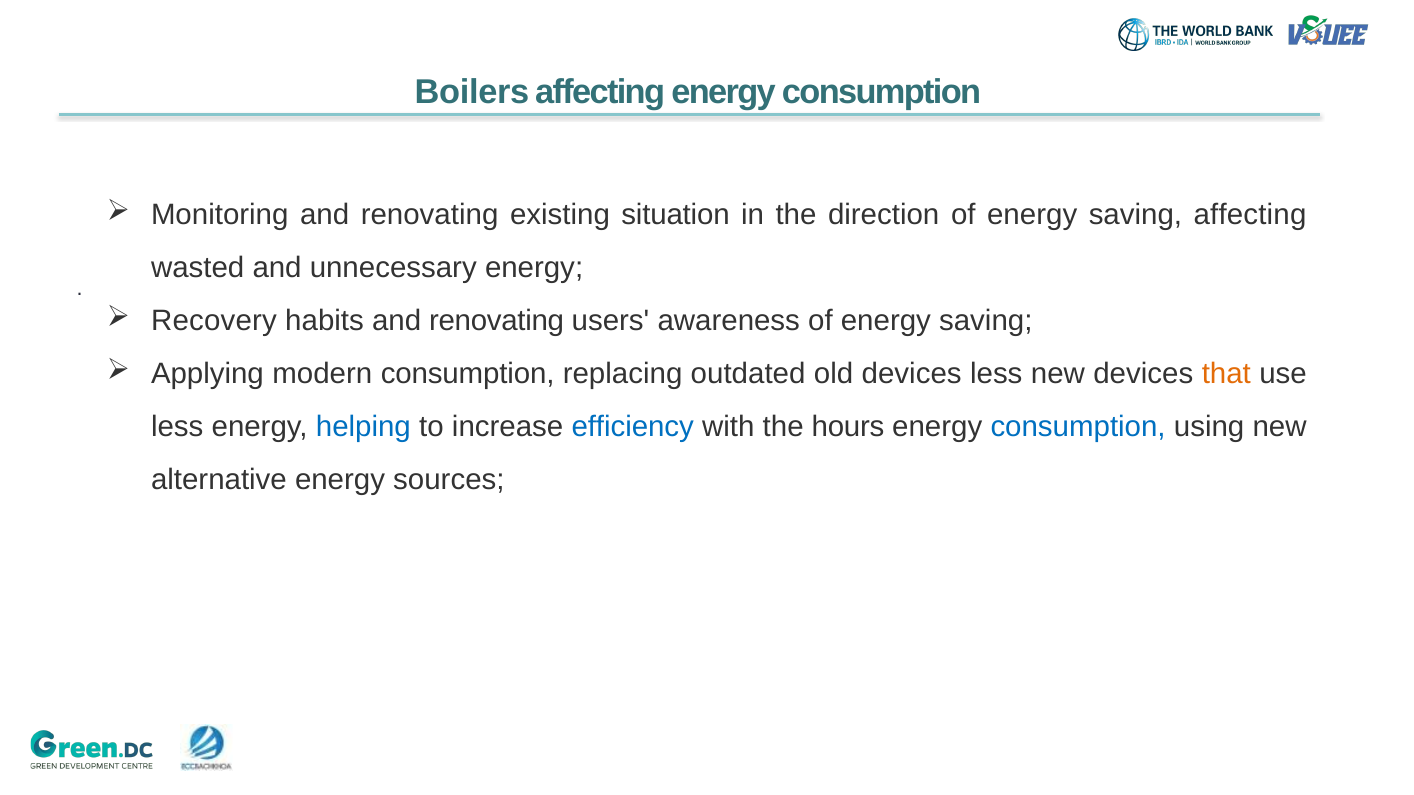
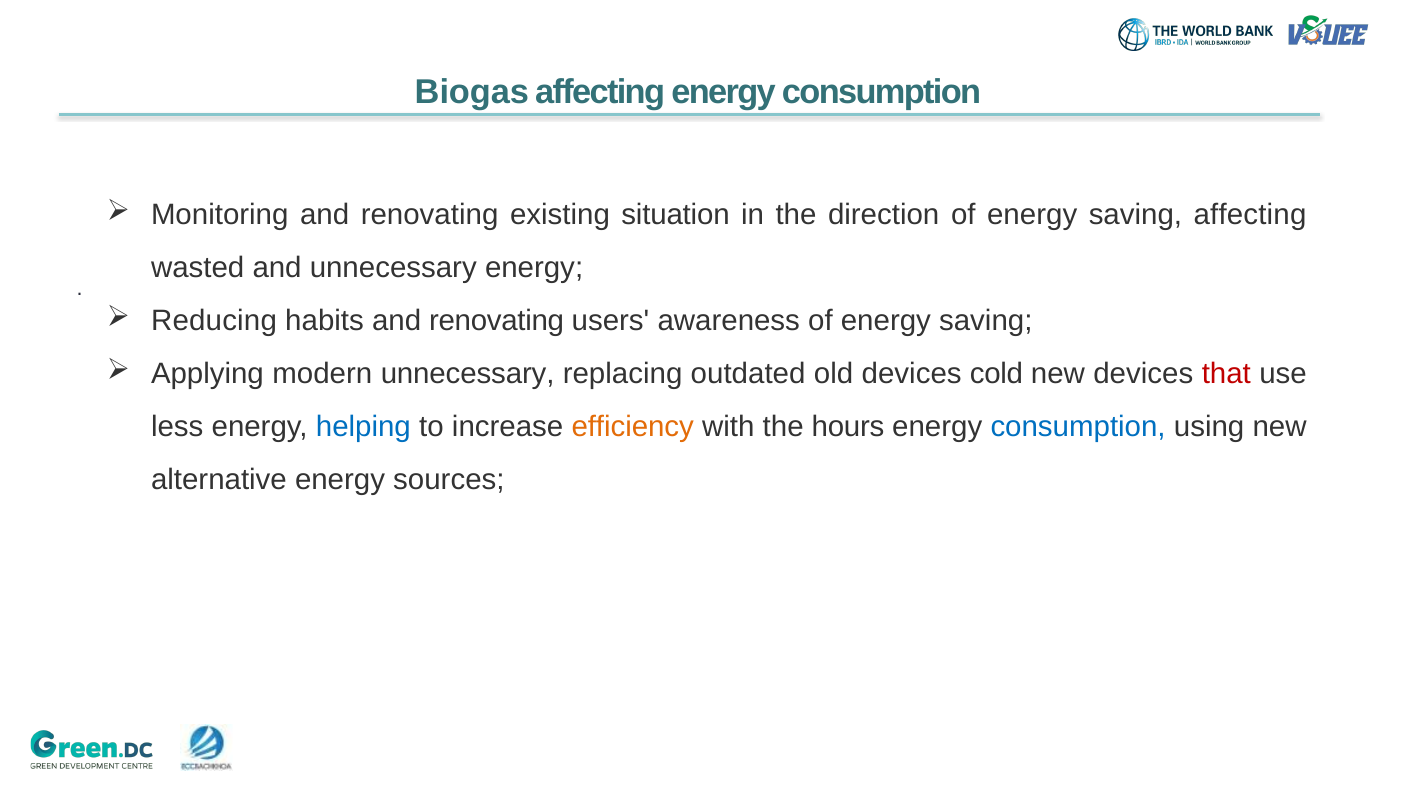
Boilers: Boilers -> Biogas (472, 93)
Recovery: Recovery -> Reducing (214, 321)
modern consumption: consumption -> unnecessary (468, 374)
devices less: less -> cold (996, 374)
that colour: orange -> red (1226, 374)
efficiency colour: blue -> orange (633, 427)
